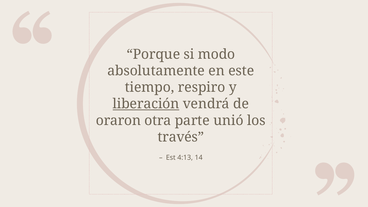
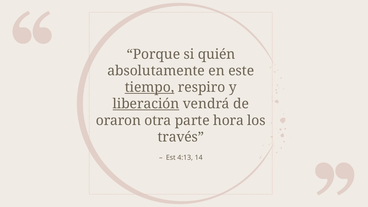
modo: modo -> quién (217, 54)
tiempo underline: none -> present (150, 87)
unió: unió -> hora (229, 121)
